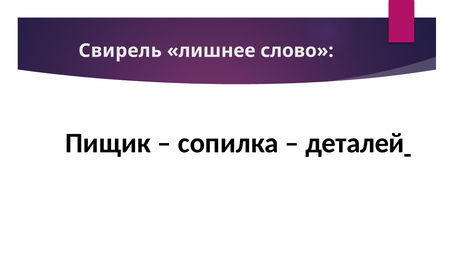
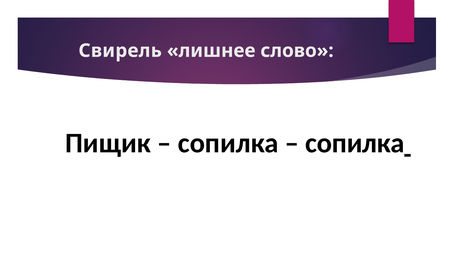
деталей: деталей -> сопилка (355, 144)
